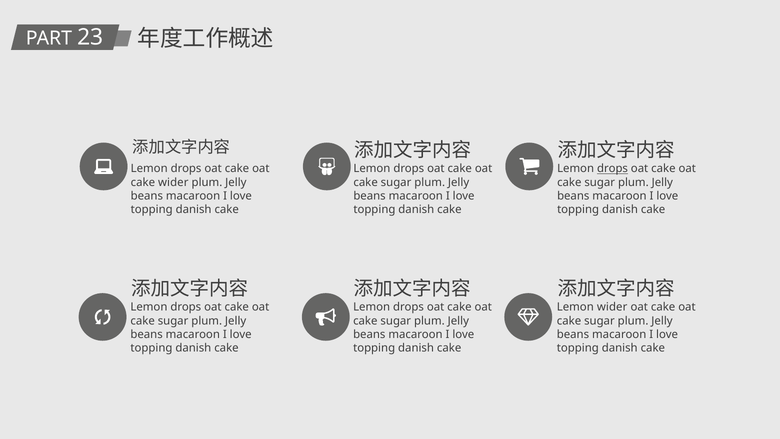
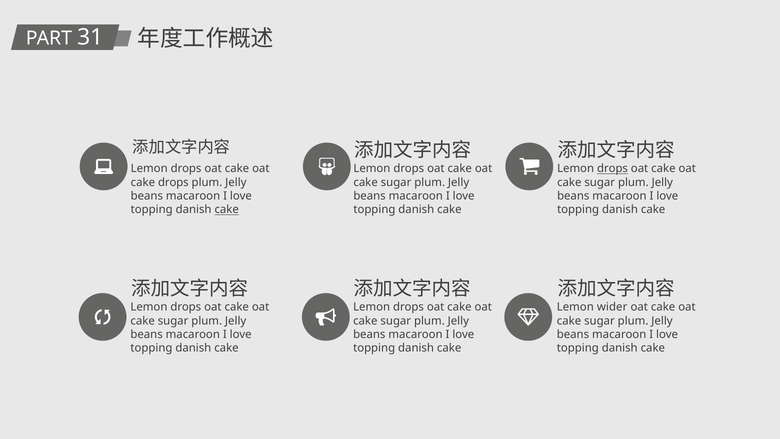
23: 23 -> 31 (90, 37)
cake wider: wider -> drops (173, 182)
cake underline: none -> present (227, 210)
